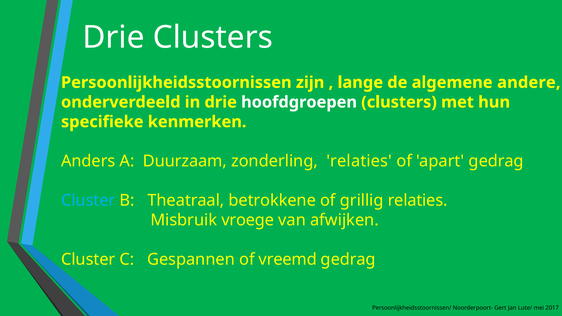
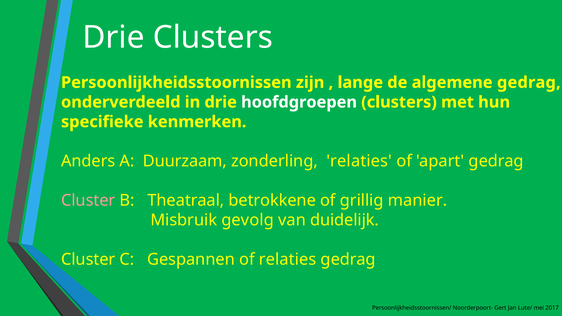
algemene andere: andere -> gedrag (529, 83)
Cluster colour: light blue -> pink (88, 201)
grillig relaties: relaties -> manier (418, 201)
vroege: vroege -> gevolg (248, 220)
afwijken: afwijken -> duidelijk (345, 220)
of vreemd: vreemd -> relaties (288, 260)
